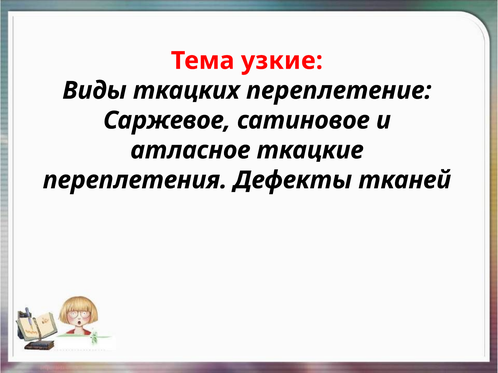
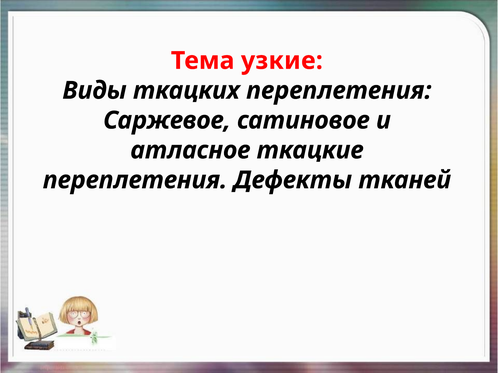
ткацких переплетение: переплетение -> переплетения (339, 91)
